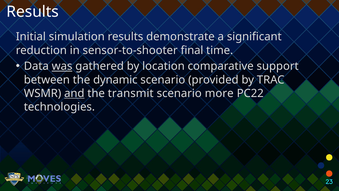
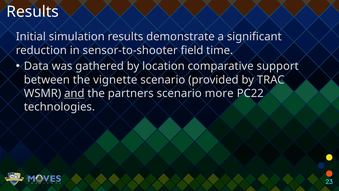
final: final -> field (192, 50)
was underline: present -> none (62, 66)
dynamic: dynamic -> vignette (115, 80)
transmit: transmit -> partners (131, 93)
